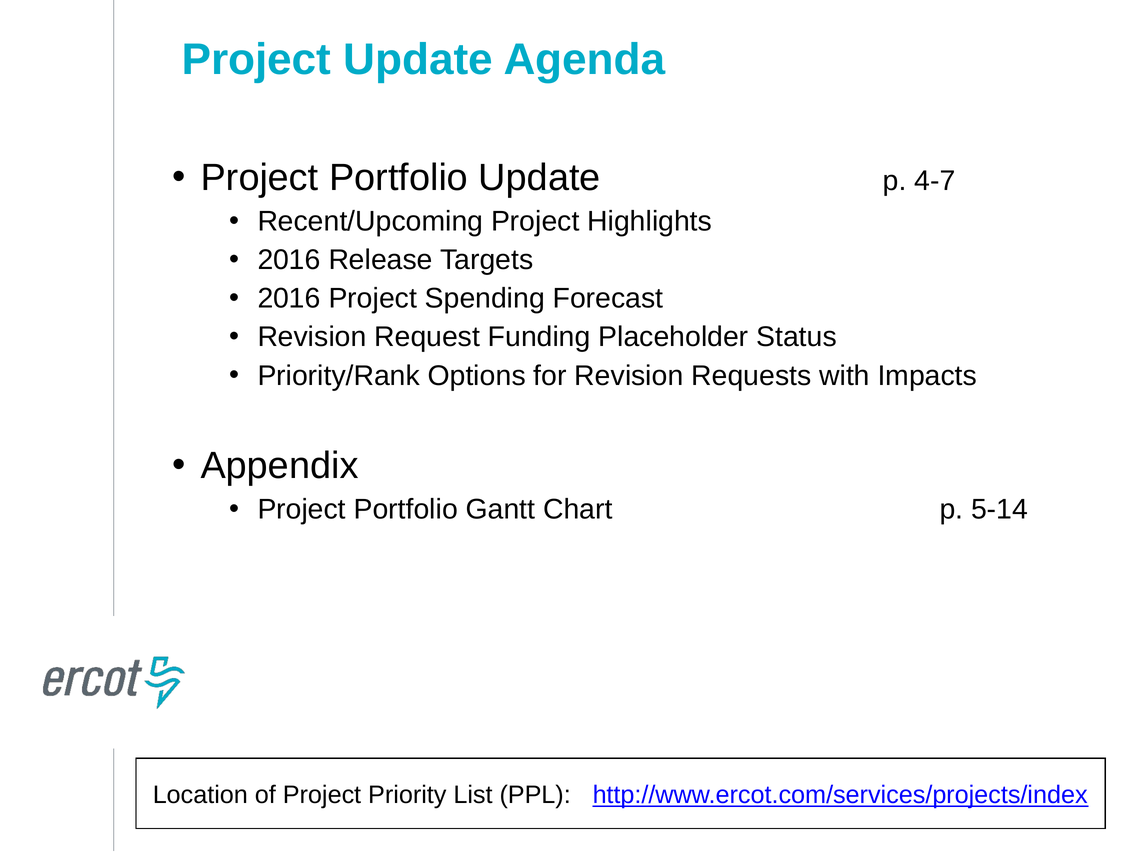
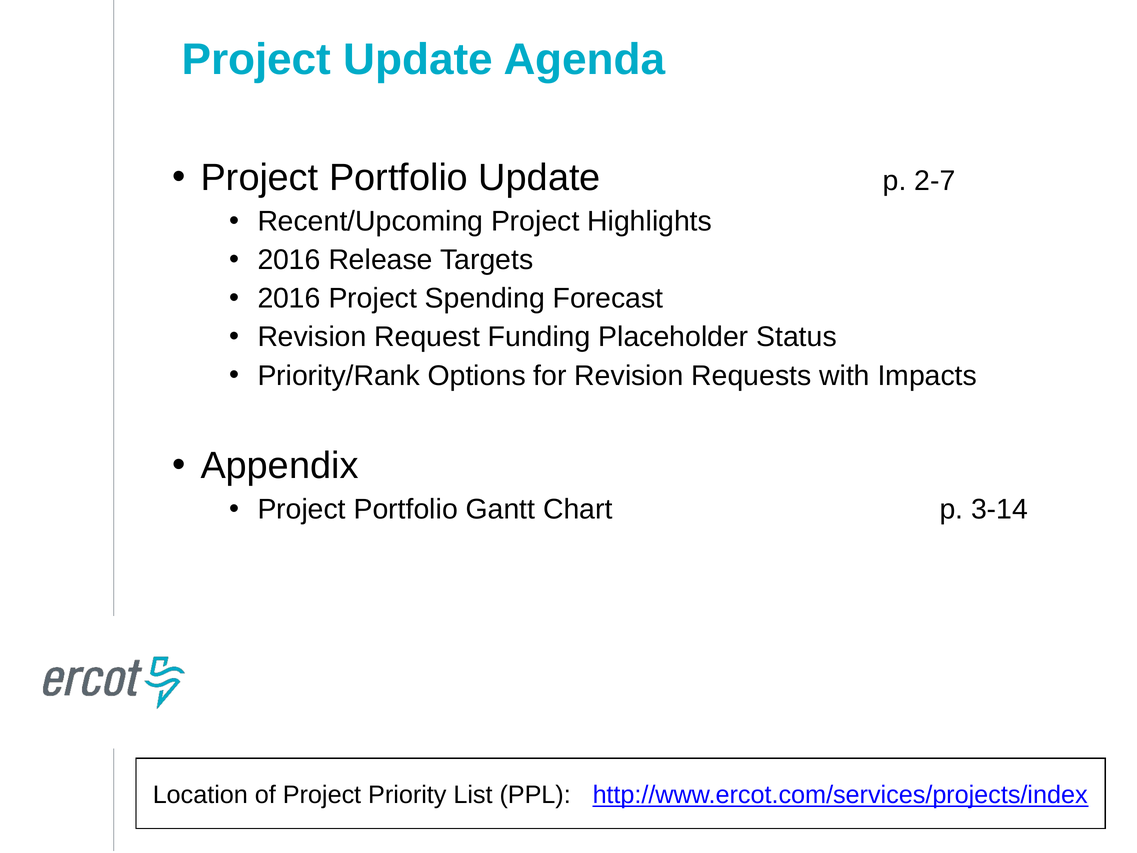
4-7: 4-7 -> 2-7 (935, 181)
5-14: 5-14 -> 3-14 (1000, 509)
